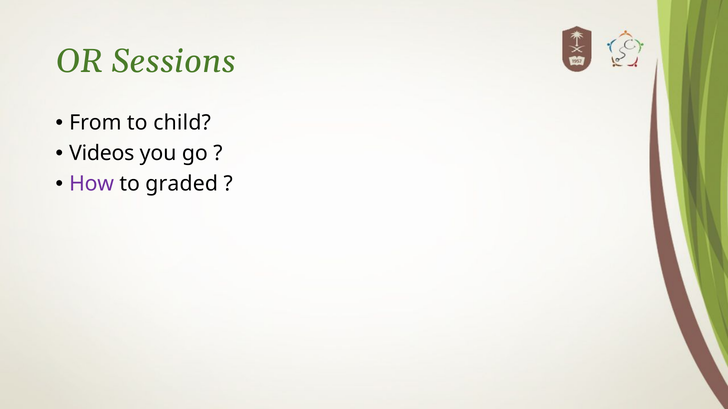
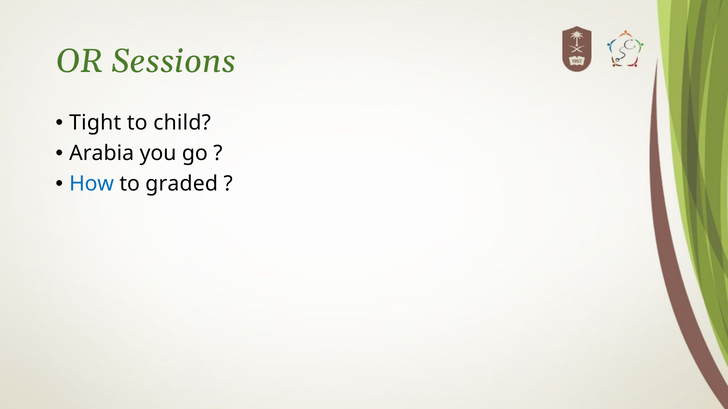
From: From -> Tight (95, 123)
Videos: Videos -> Arabia (102, 154)
How colour: purple -> blue (92, 184)
